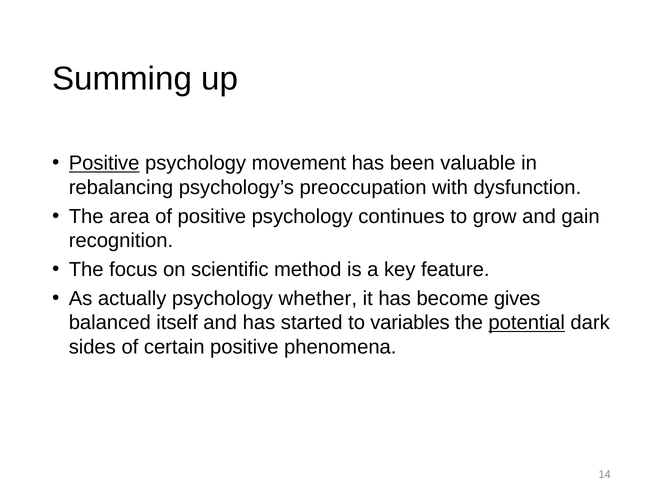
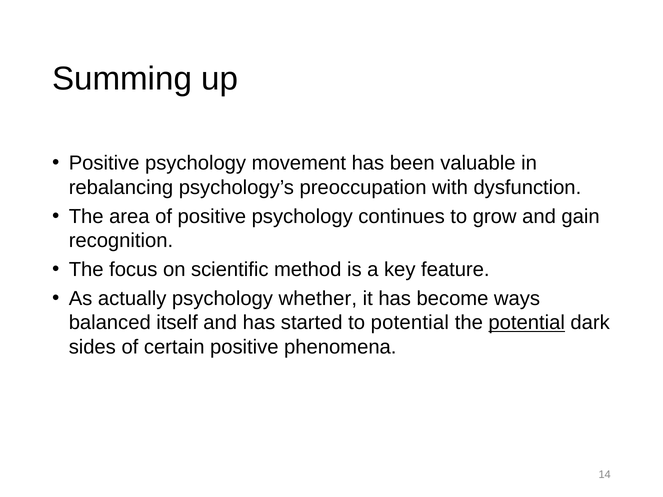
Positive underline: present -> none (104, 163)
gives: gives -> ways (517, 299)
to variables: variables -> potential (410, 323)
